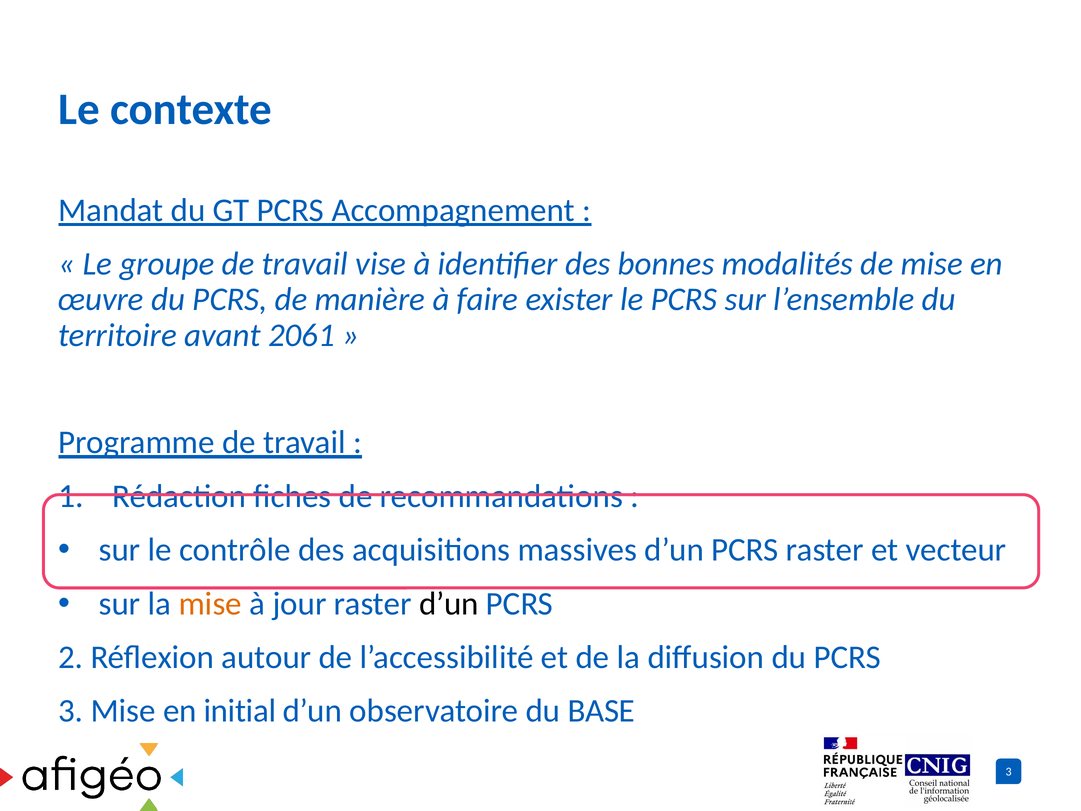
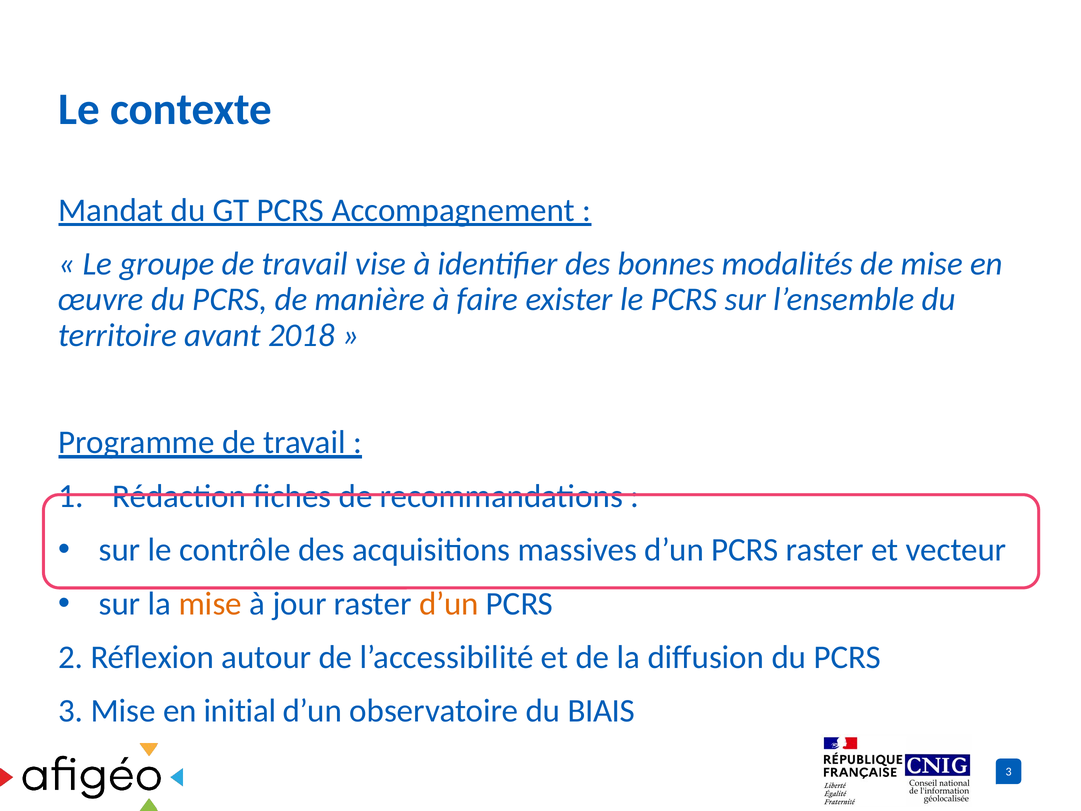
2061: 2061 -> 2018 (301, 335)
d’un colour: black -> orange (449, 603)
BASE: BASE -> BIAIS (601, 711)
